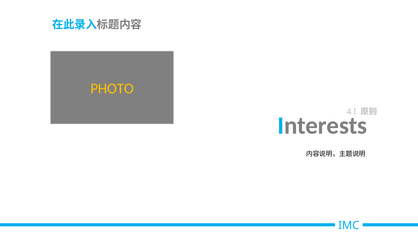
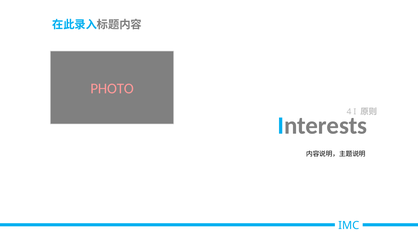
PHOTO colour: yellow -> pink (112, 89)
